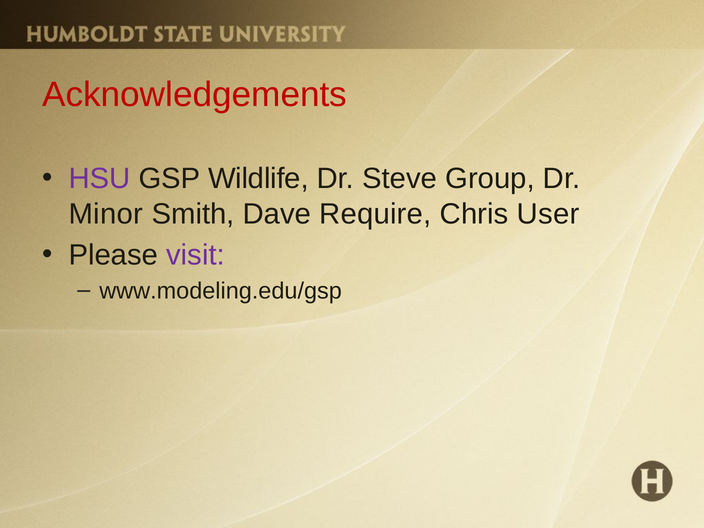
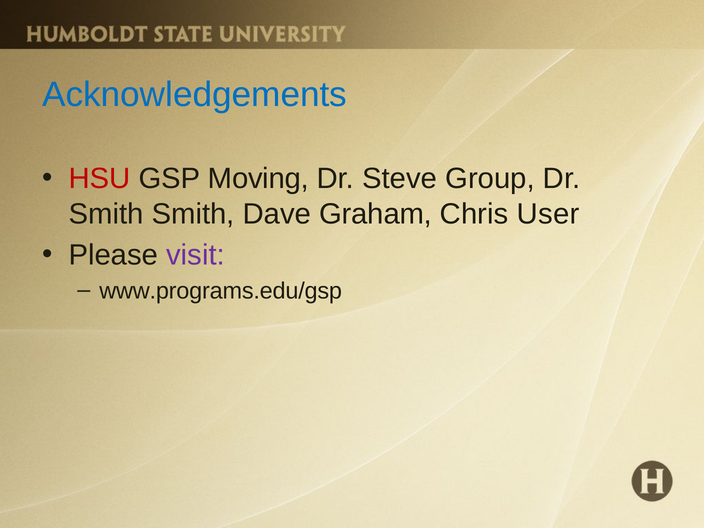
Acknowledgements colour: red -> blue (195, 95)
HSU colour: purple -> red (99, 179)
Wildlife: Wildlife -> Moving (258, 179)
Minor: Minor -> Smith (106, 214)
Require: Require -> Graham (376, 214)
www.modeling.edu/gsp: www.modeling.edu/gsp -> www.programs.edu/gsp (221, 291)
